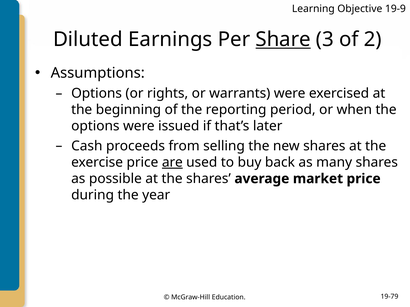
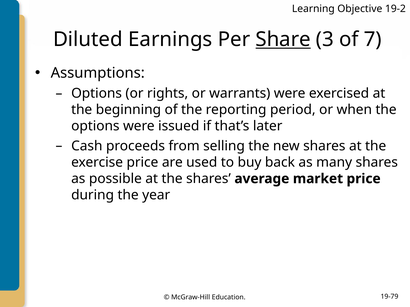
19-9: 19-9 -> 19-2 (395, 9)
2: 2 -> 7 (373, 39)
are underline: present -> none (172, 163)
